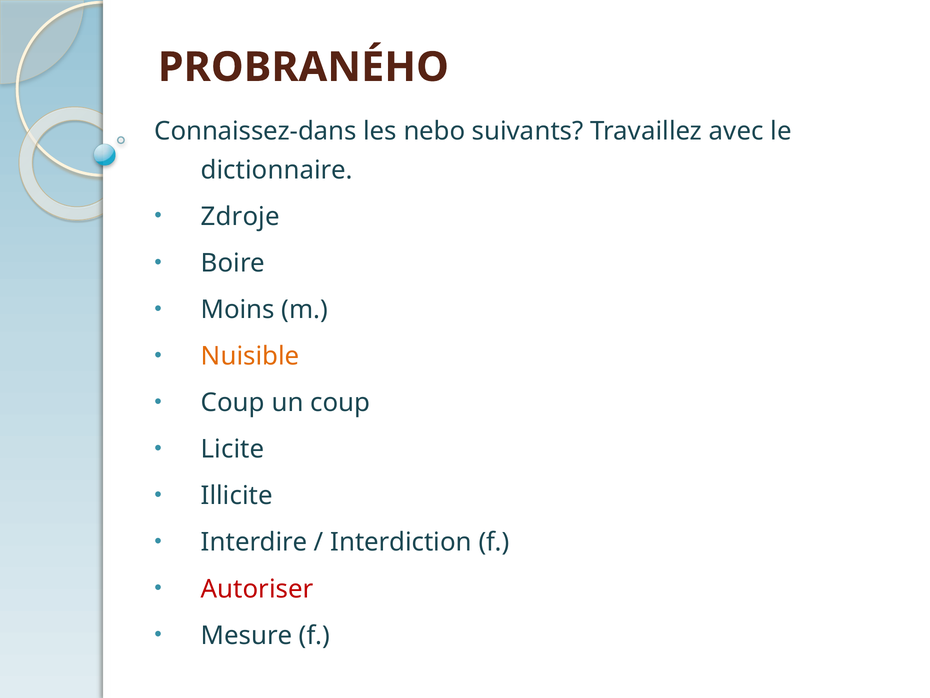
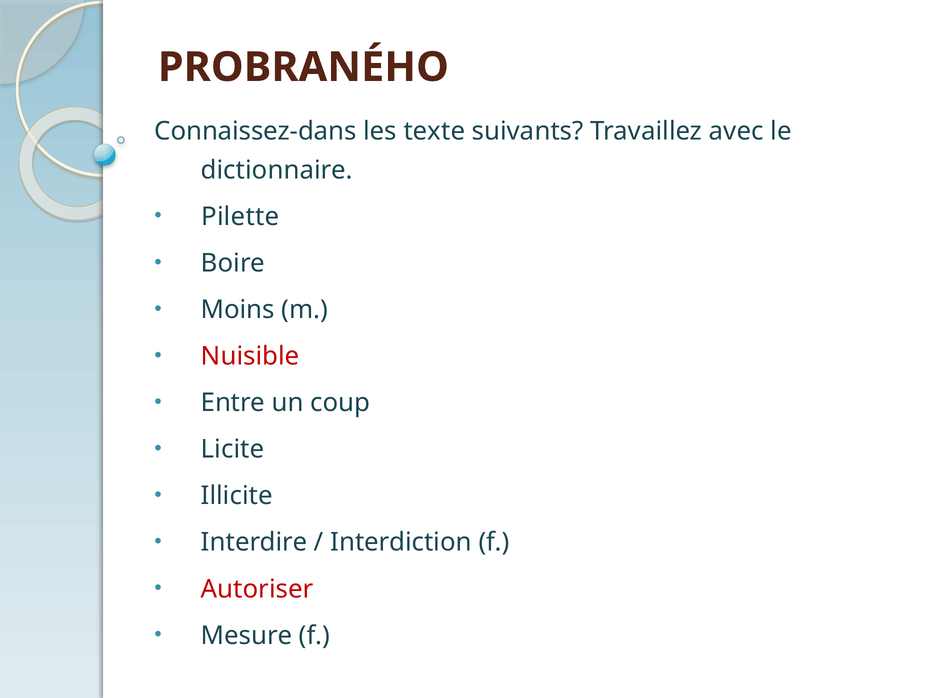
nebo: nebo -> texte (434, 131)
Zdroje: Zdroje -> Pilette (240, 217)
Nuisible colour: orange -> red (250, 356)
Coup: Coup -> Entre (233, 403)
